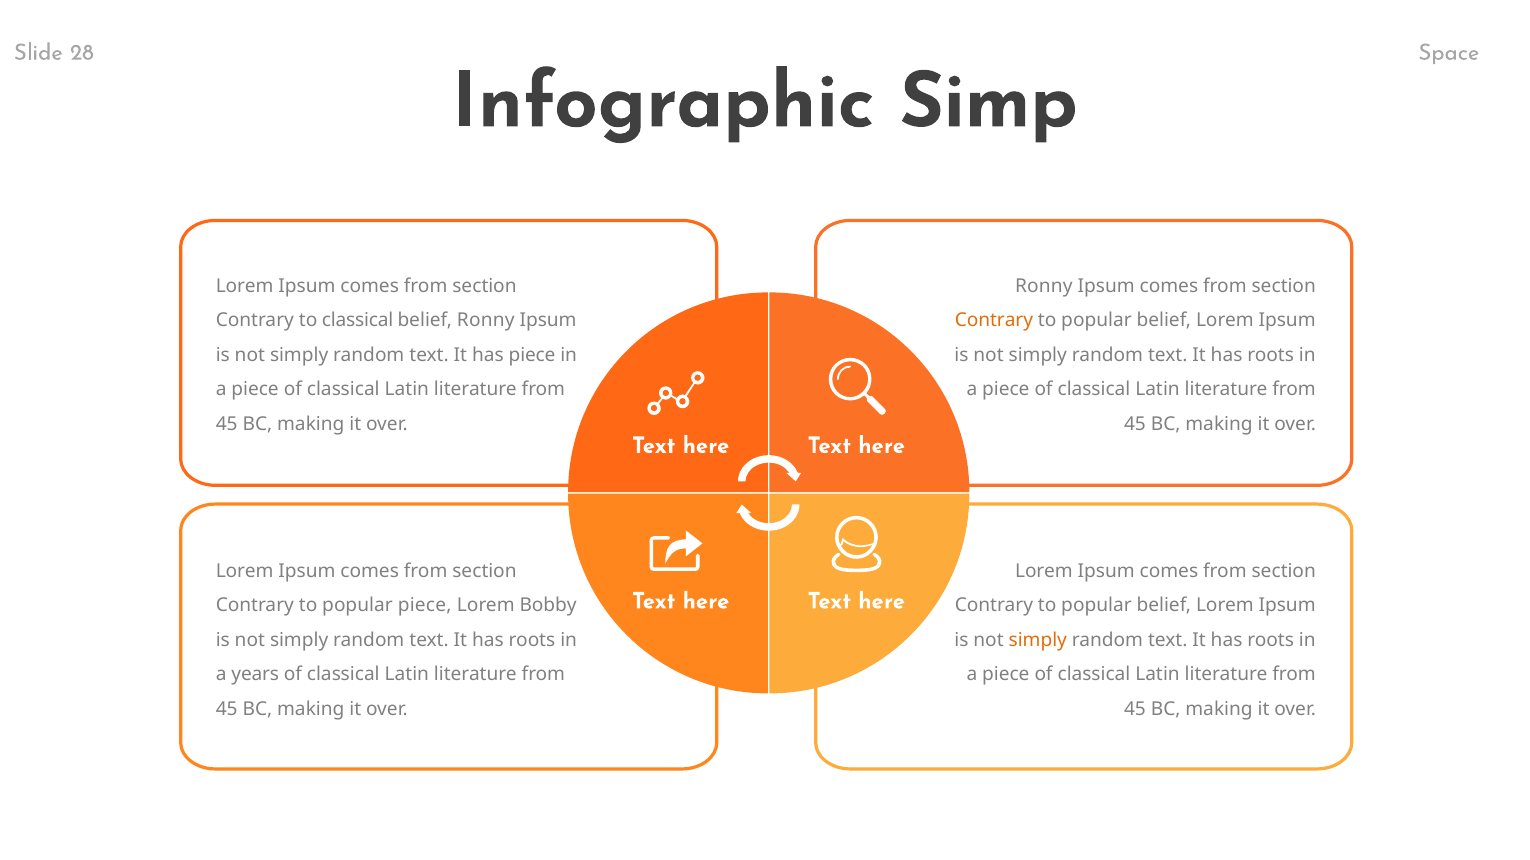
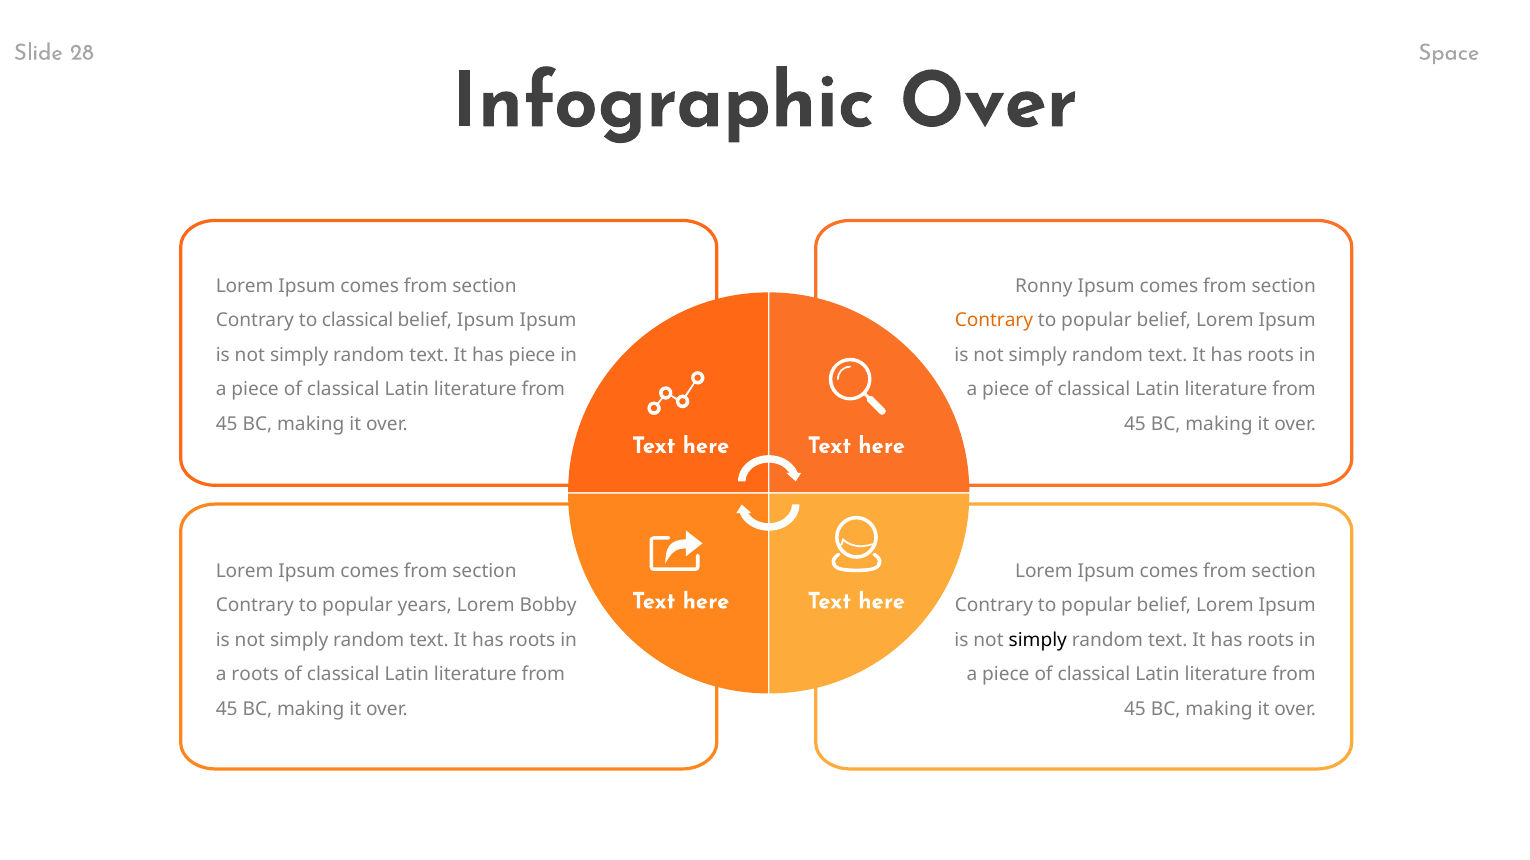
Infographic Simp: Simp -> Over (989, 101)
belief Ronny: Ronny -> Ipsum (486, 321)
popular piece: piece -> years (425, 606)
simply colour: orange -> black (1038, 640)
a years: years -> roots (255, 675)
